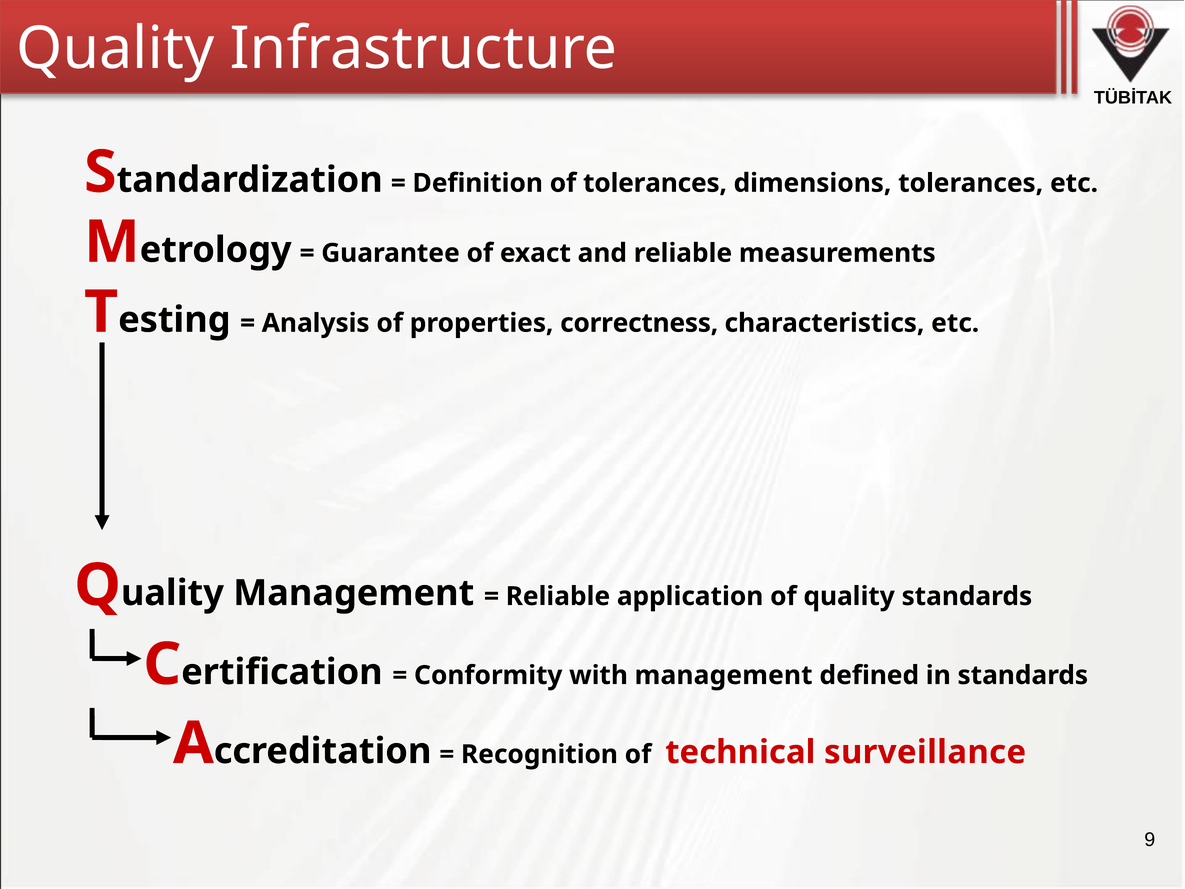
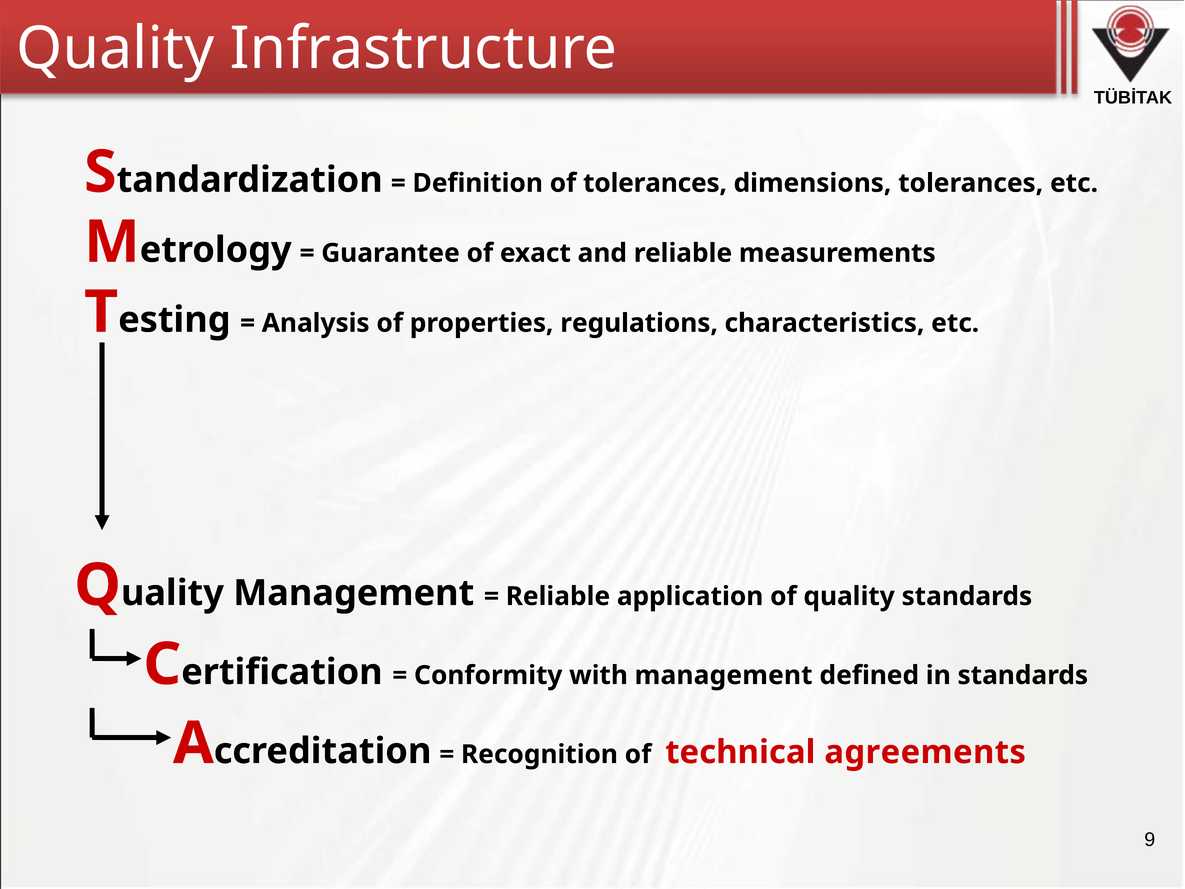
correctness: correctness -> regulations (639, 323)
surveillance: surveillance -> agreements (925, 752)
